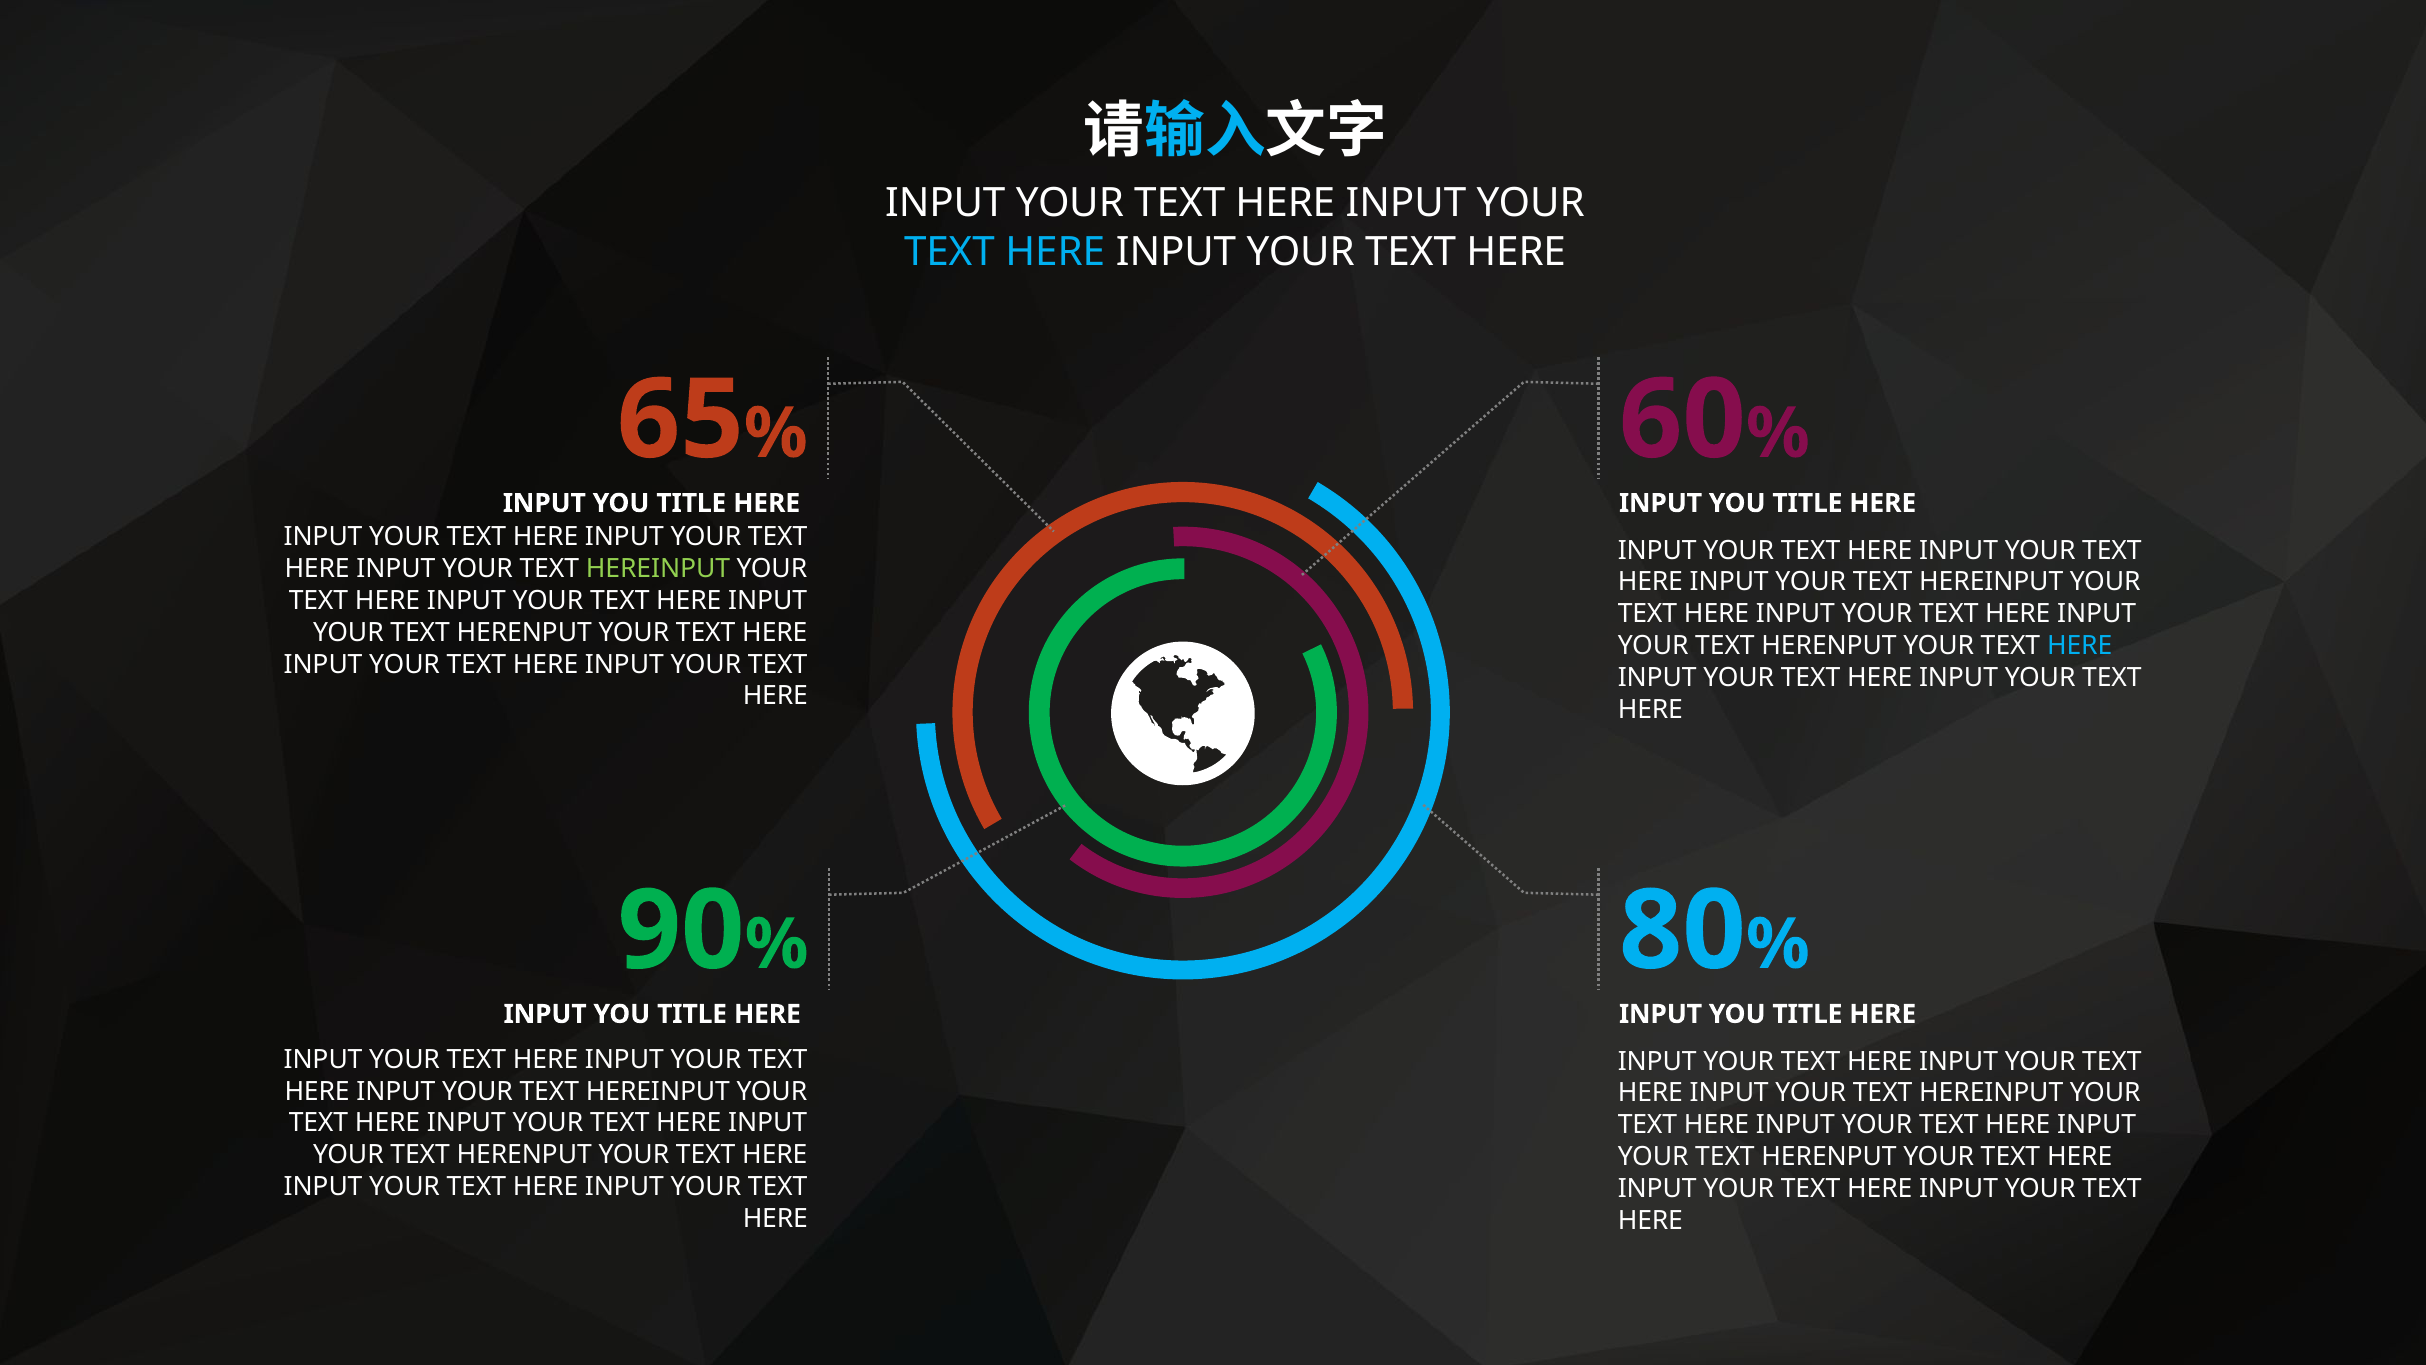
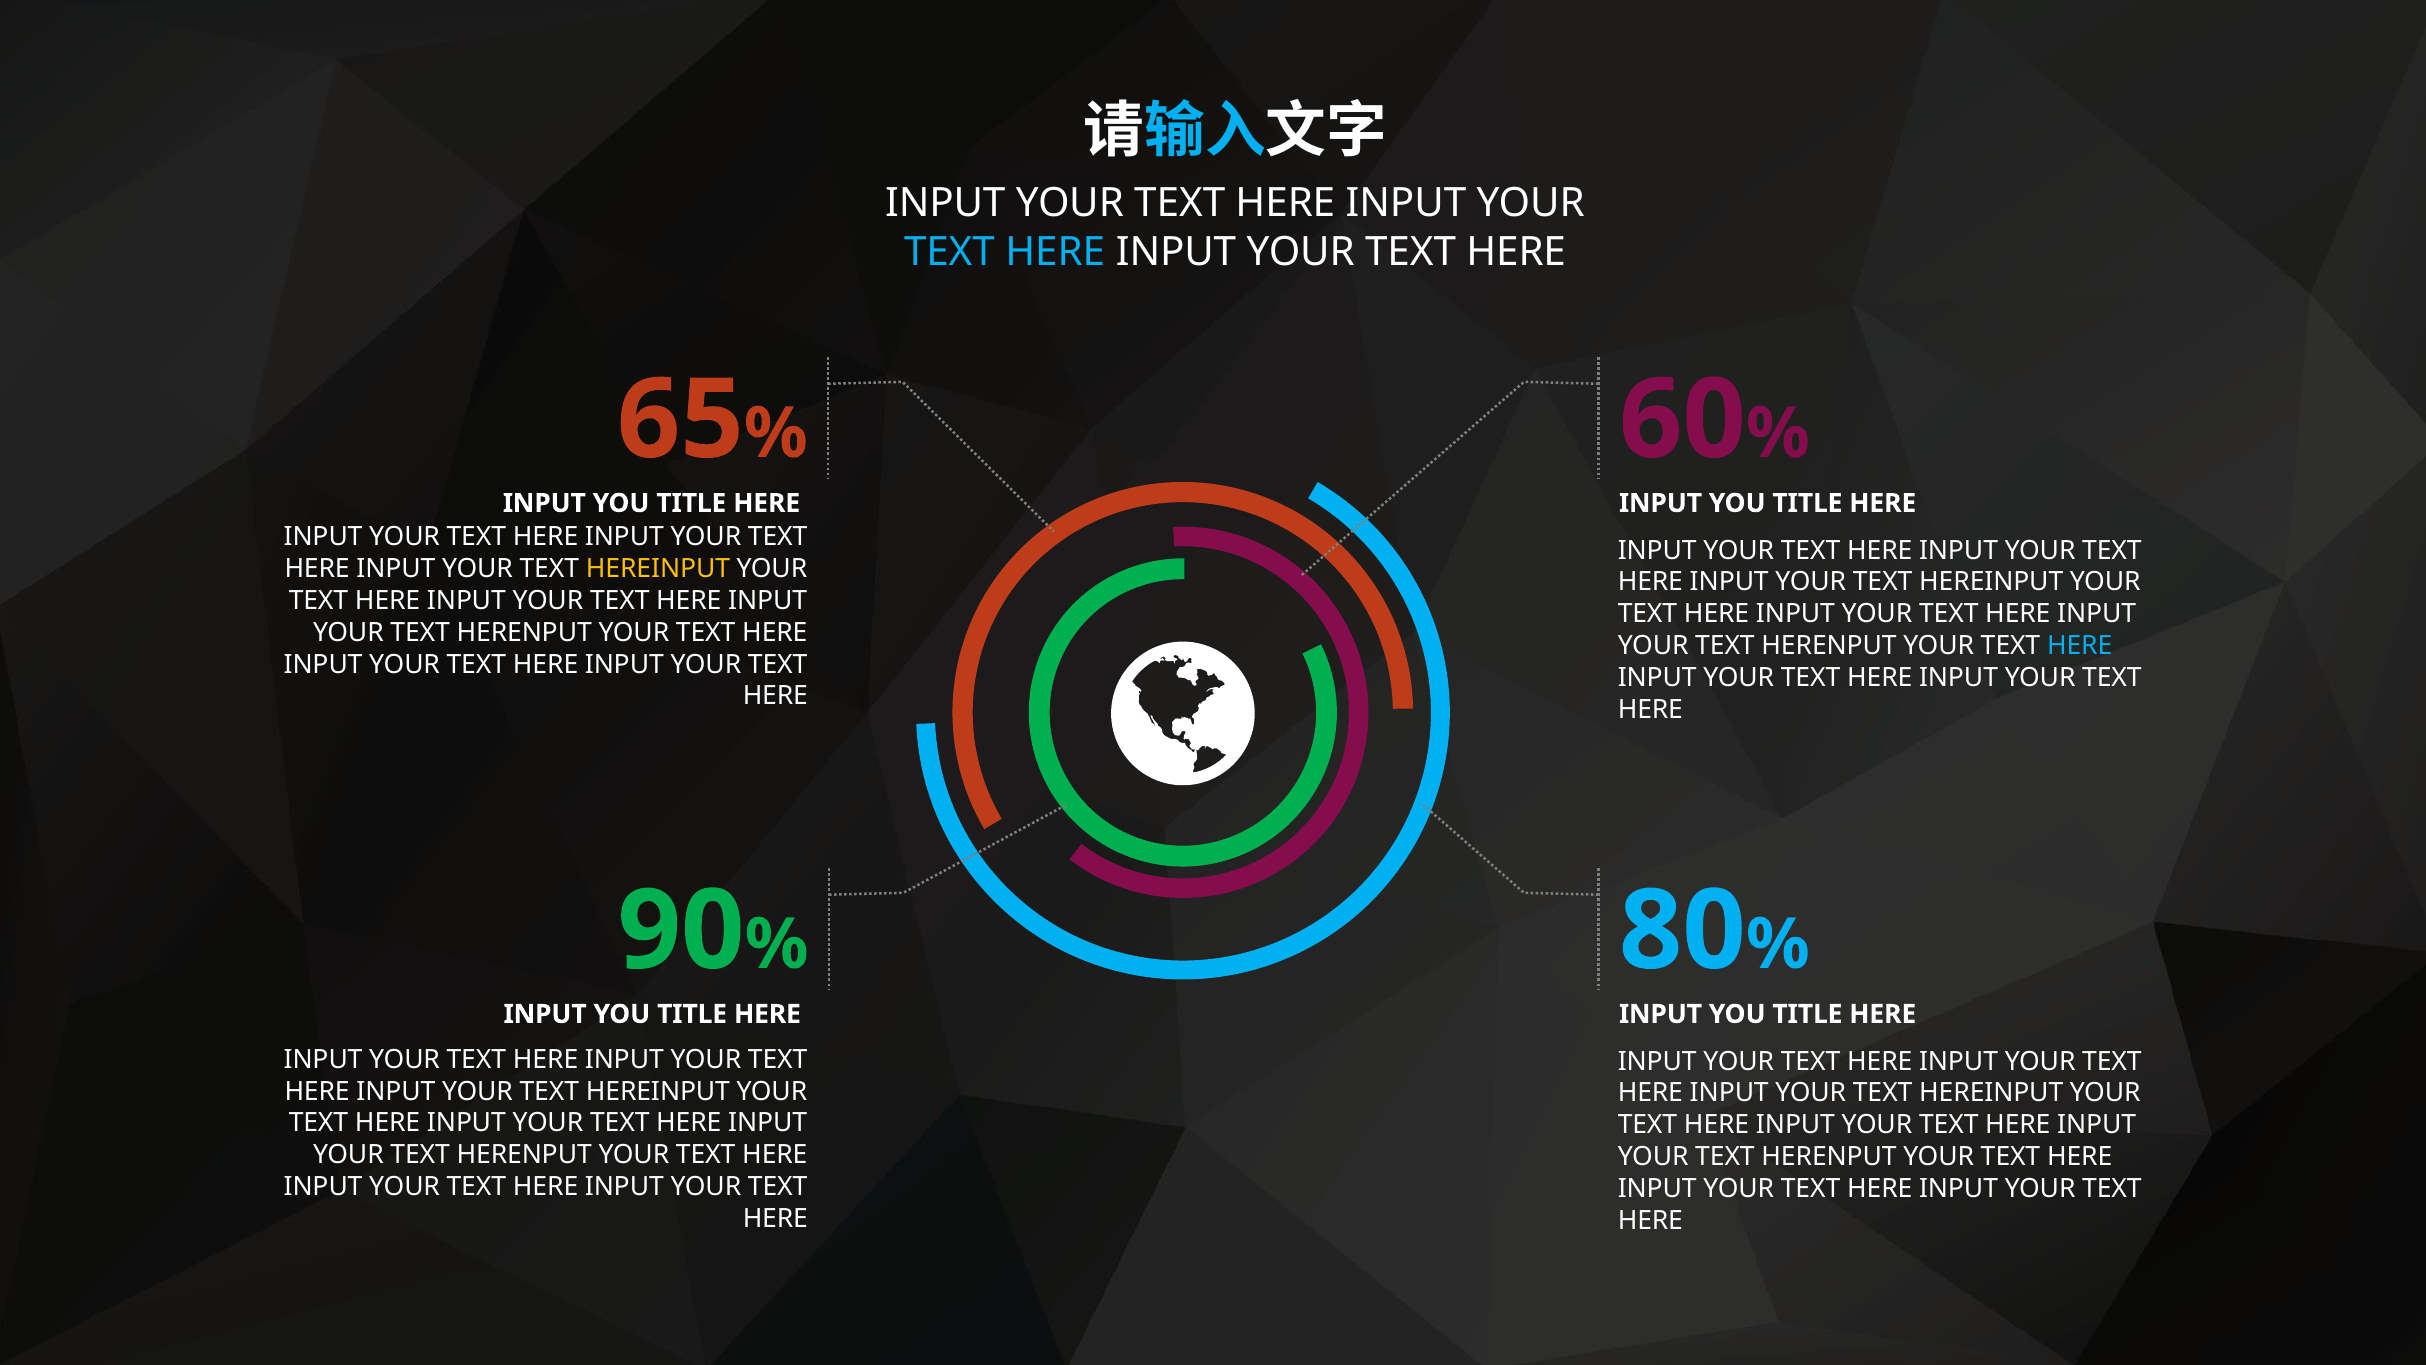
HEREINPUT colour: light green -> yellow (658, 569)
